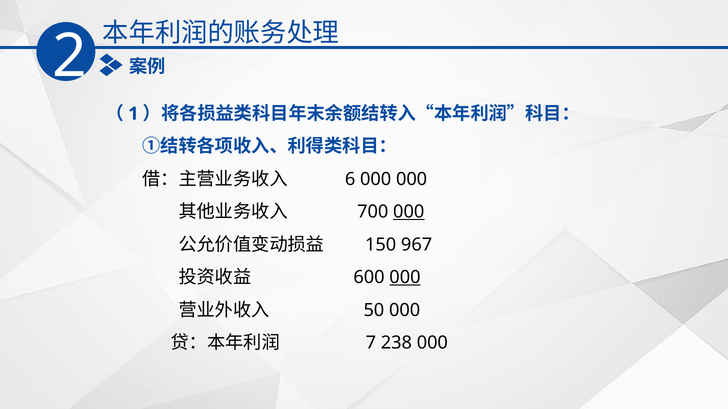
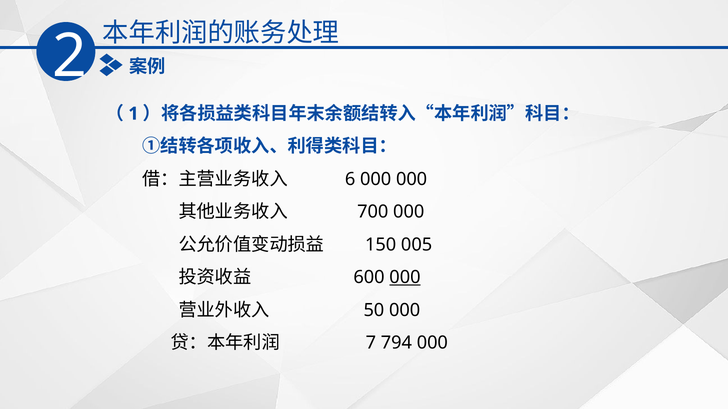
000 underline: present -> none (409, 212)
967: 967 -> 005 (417, 245)
238: 238 -> 794 (396, 343)
